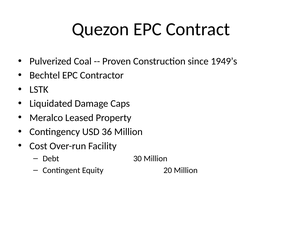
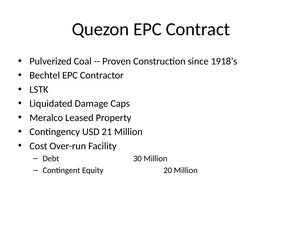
1949’s: 1949’s -> 1918’s (224, 61)
36: 36 -> 21 (107, 132)
